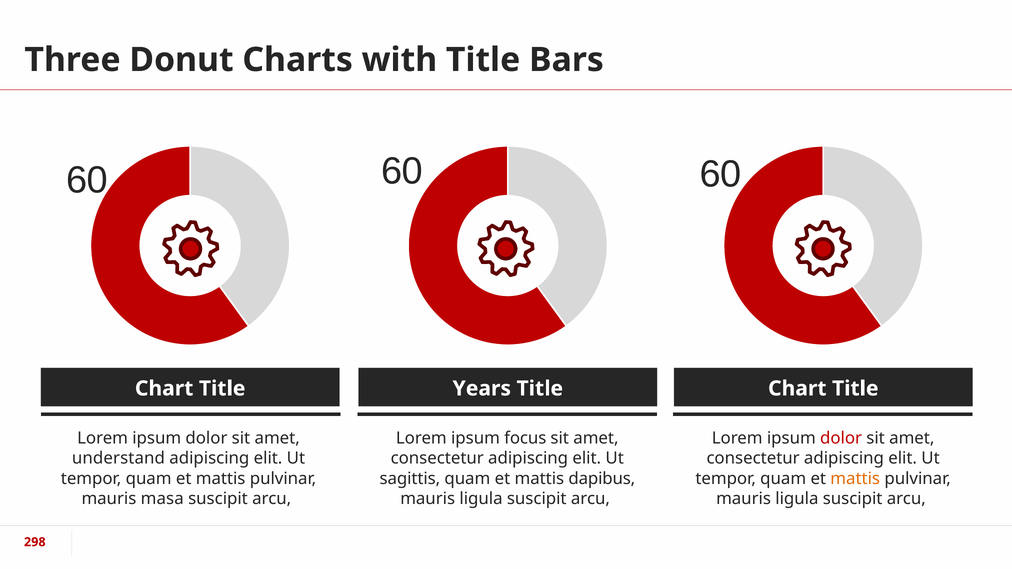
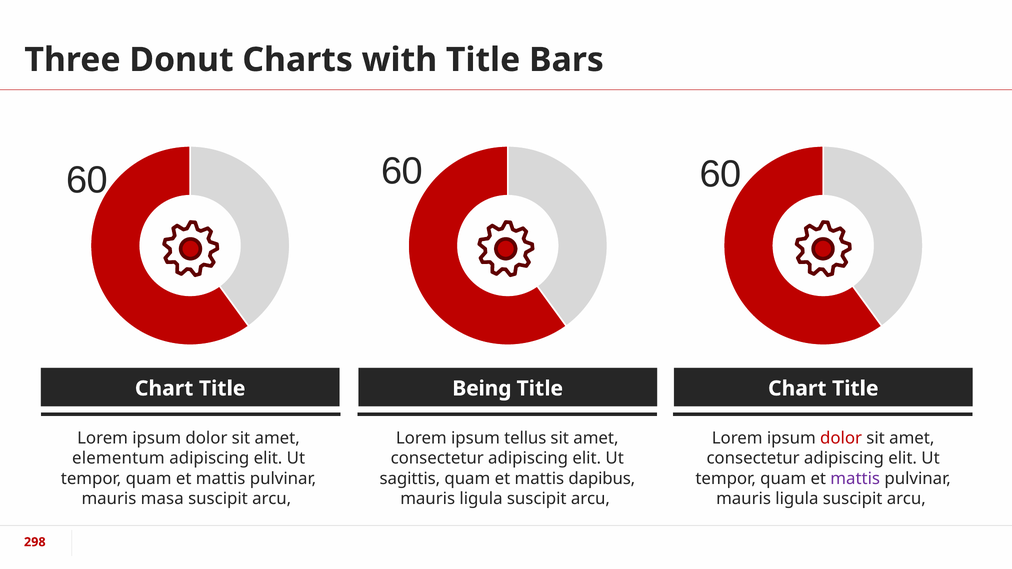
Years: Years -> Being (482, 389)
focus: focus -> tellus (525, 438)
understand: understand -> elementum (118, 459)
mattis colour: orange -> purple (855, 479)
